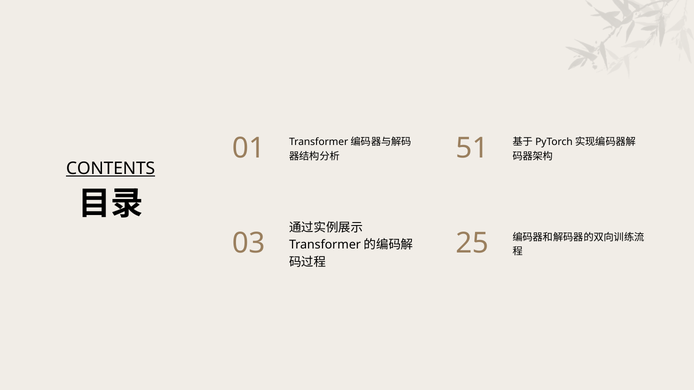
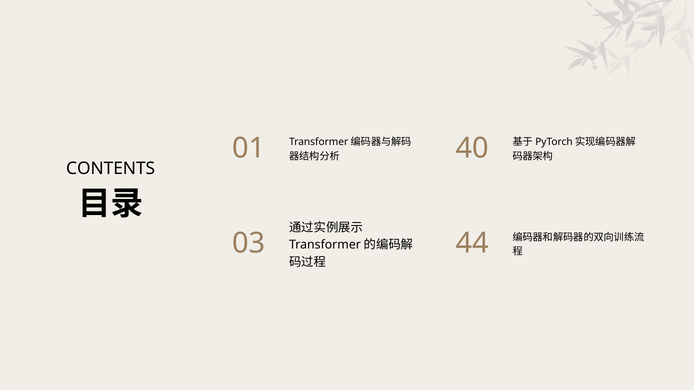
51: 51 -> 40 (472, 148)
CONTENTS underline: present -> none (111, 169)
25: 25 -> 44 (472, 244)
